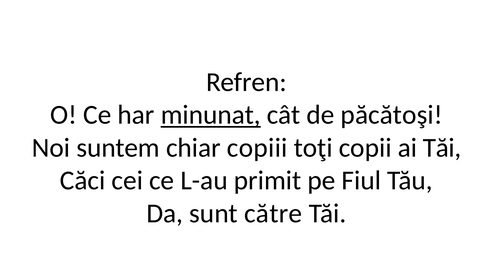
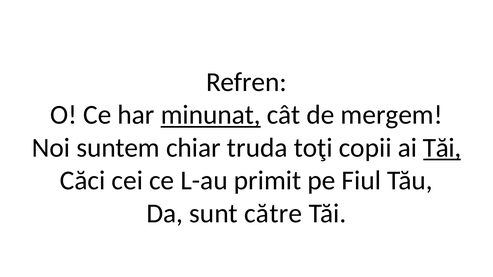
păcătoşi: păcătoşi -> mergem (392, 115)
copiii: copiii -> truda (257, 148)
Tăi underline: none -> present (442, 148)
